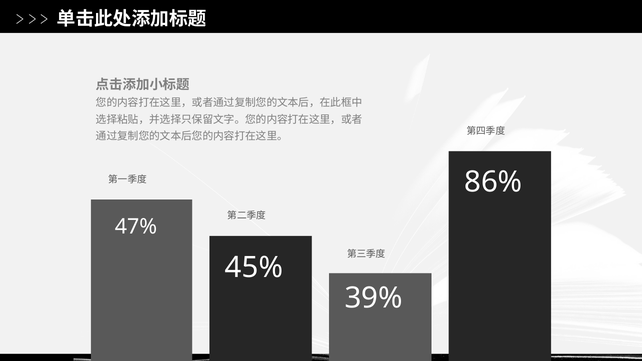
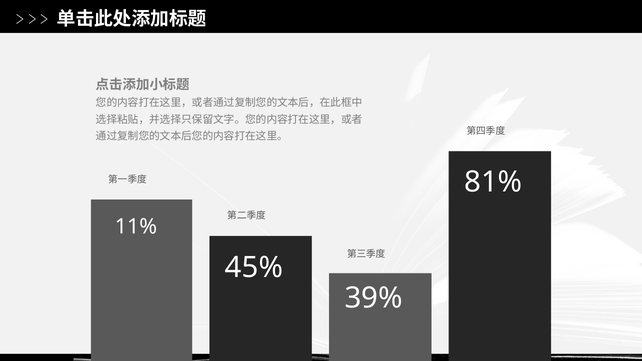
86%: 86% -> 81% (493, 182)
47%: 47% -> 11% (136, 227)
